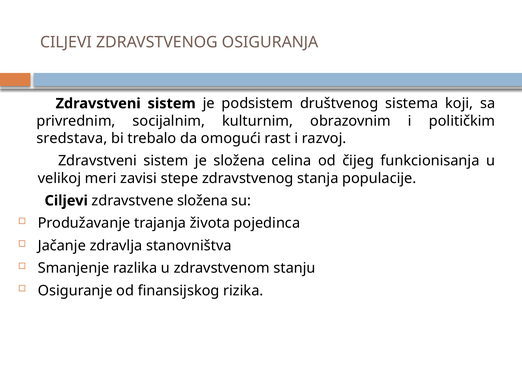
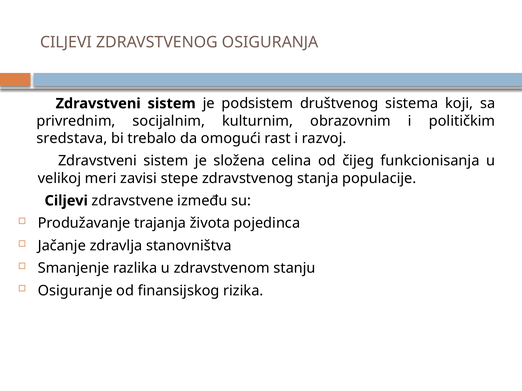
zdravstvene složena: složena -> između (202, 201)
